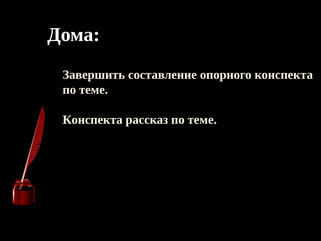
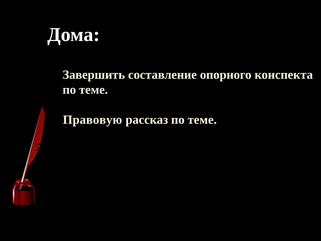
Конспекта: Конспекта -> Правовую (92, 120)
